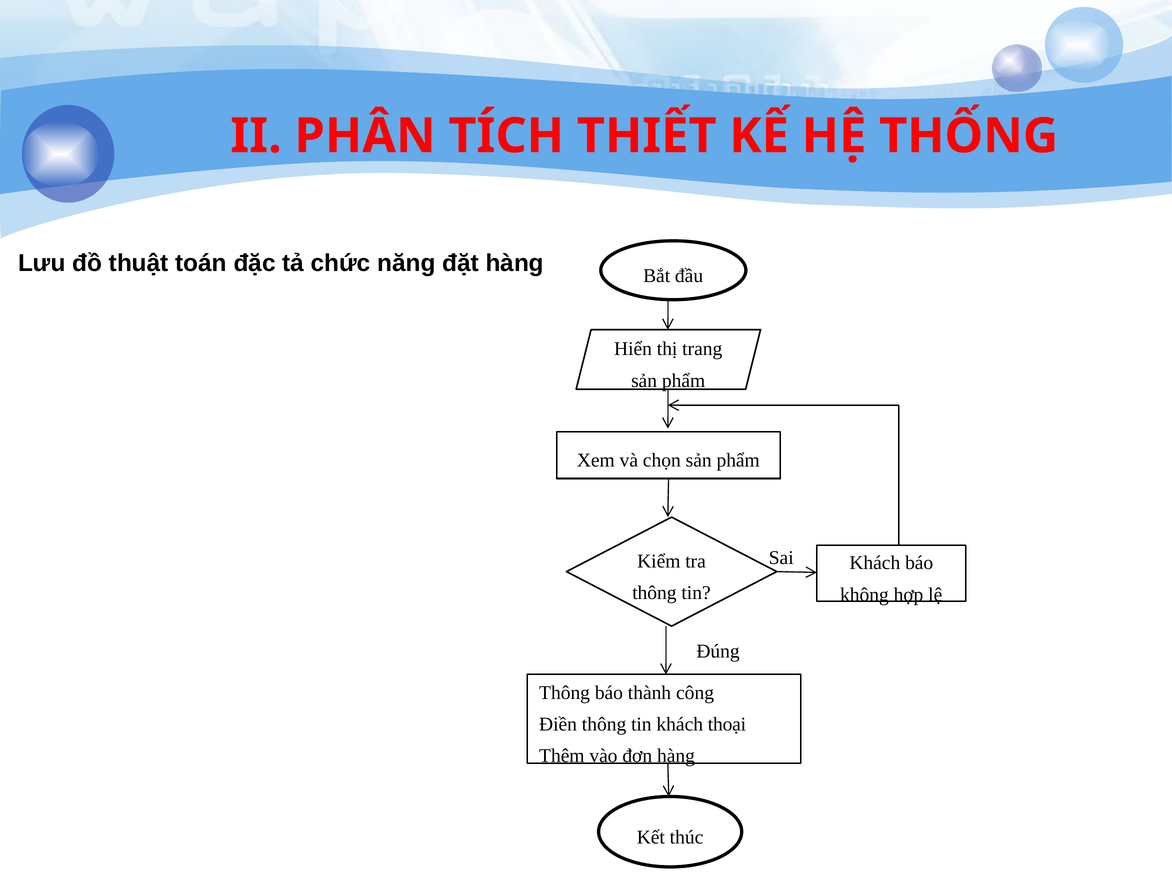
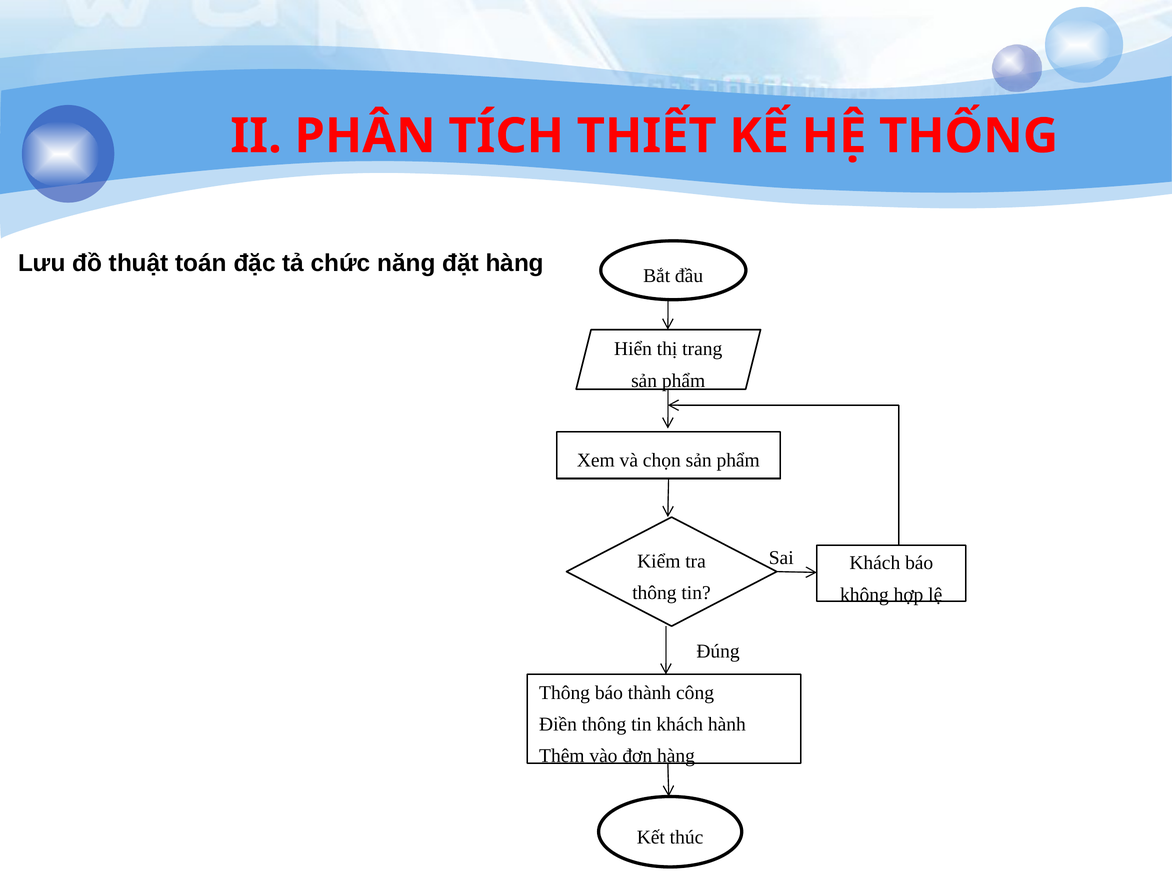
thoại: thoại -> hành (727, 724)
